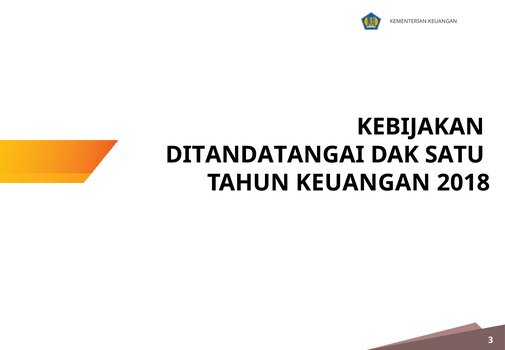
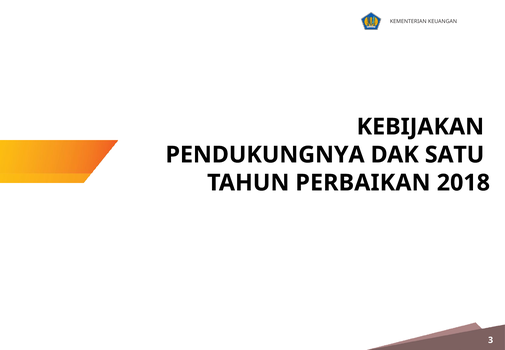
DITANDATANGAI: DITANDATANGAI -> PENDUKUNGNYA (265, 155)
TAHUN KEUANGAN: KEUANGAN -> PERBAIKAN (363, 183)
